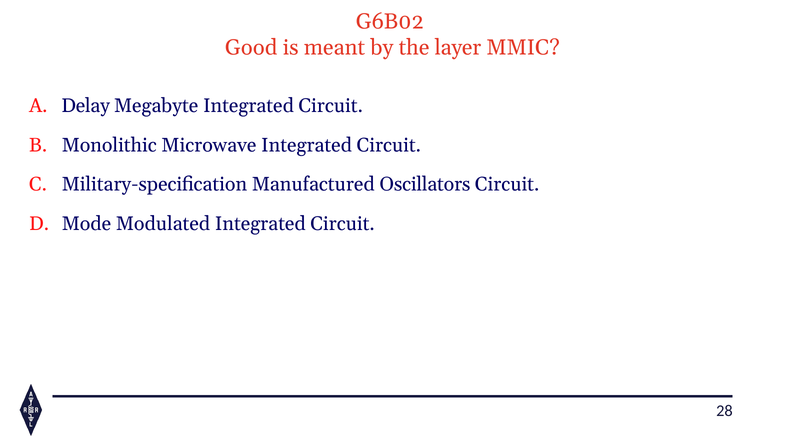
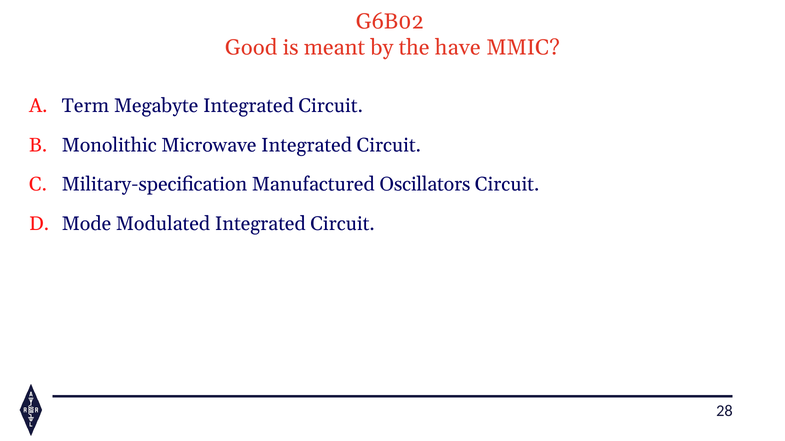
layer: layer -> have (458, 48)
Delay: Delay -> Term (85, 106)
